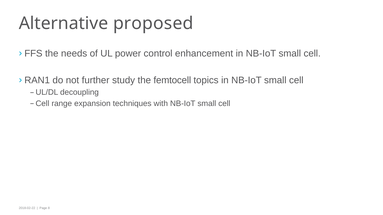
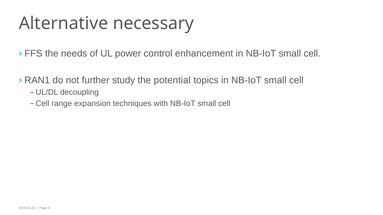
proposed: proposed -> necessary (153, 24)
femtocell: femtocell -> potential (172, 80)
